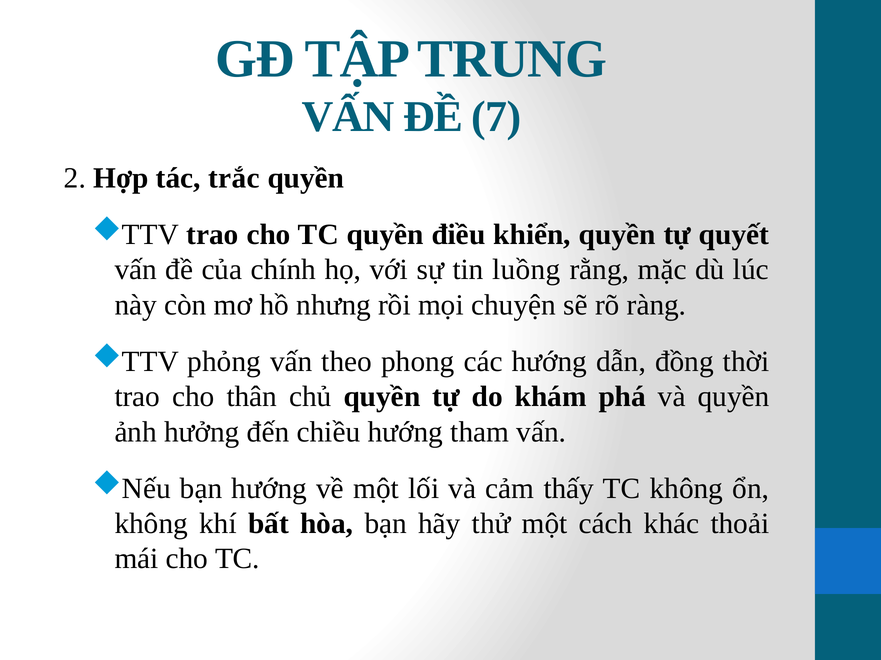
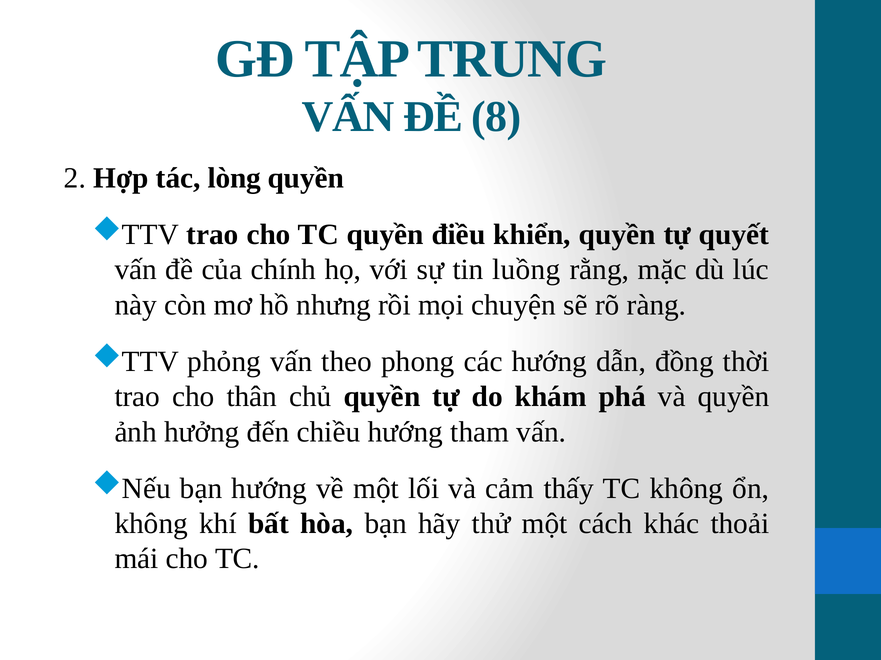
7: 7 -> 8 (496, 117)
trắc: trắc -> lòng (234, 178)
